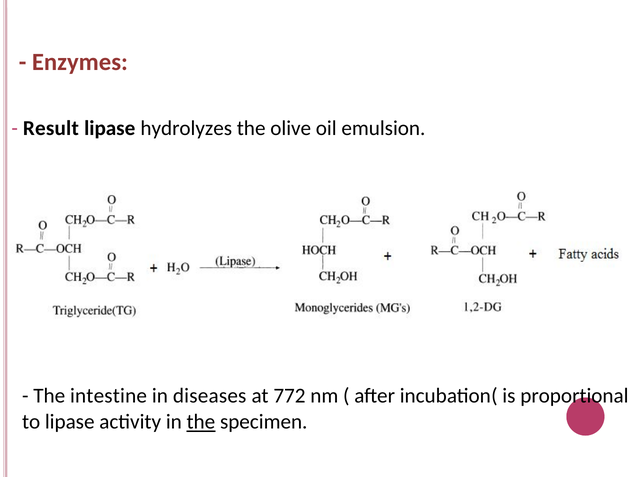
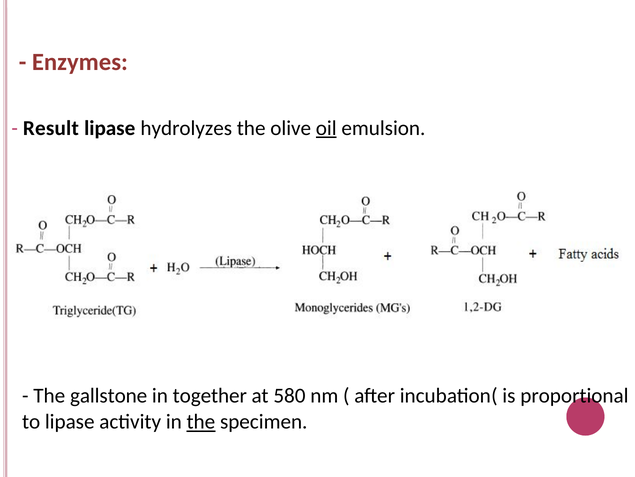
oil underline: none -> present (326, 128)
intestine: intestine -> gallstone (109, 395)
diseases: diseases -> together (210, 395)
772: 772 -> 580 (289, 395)
